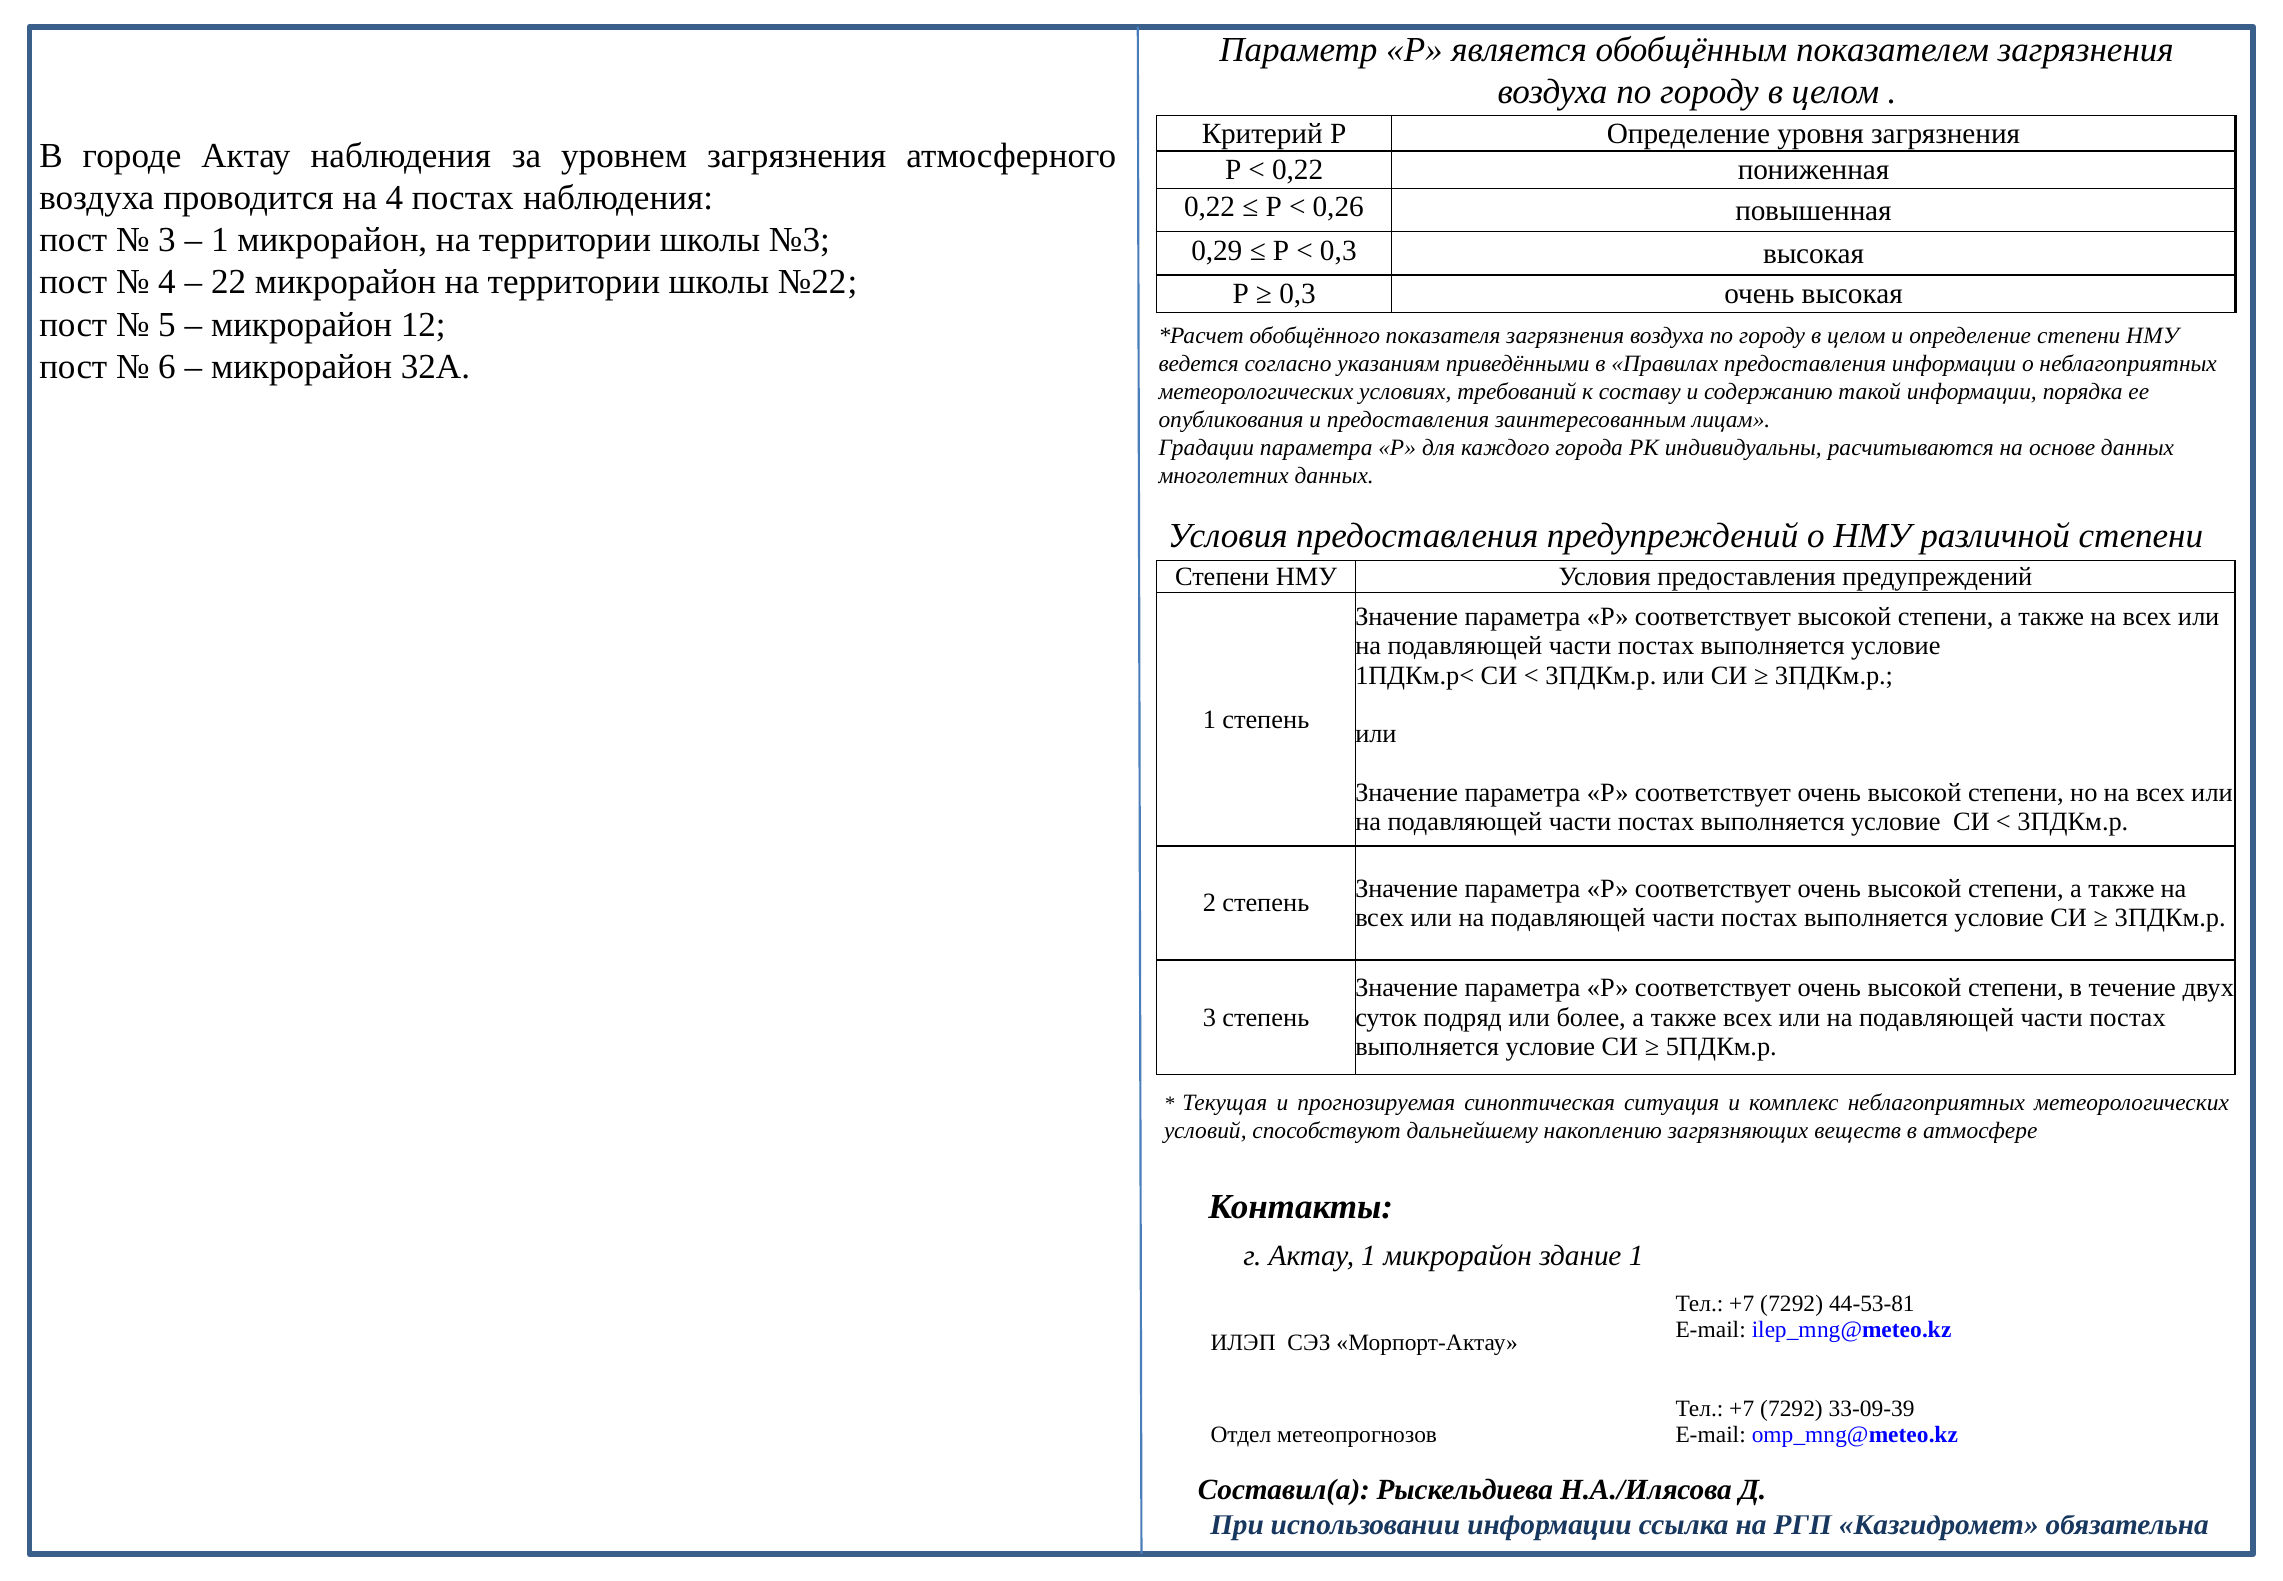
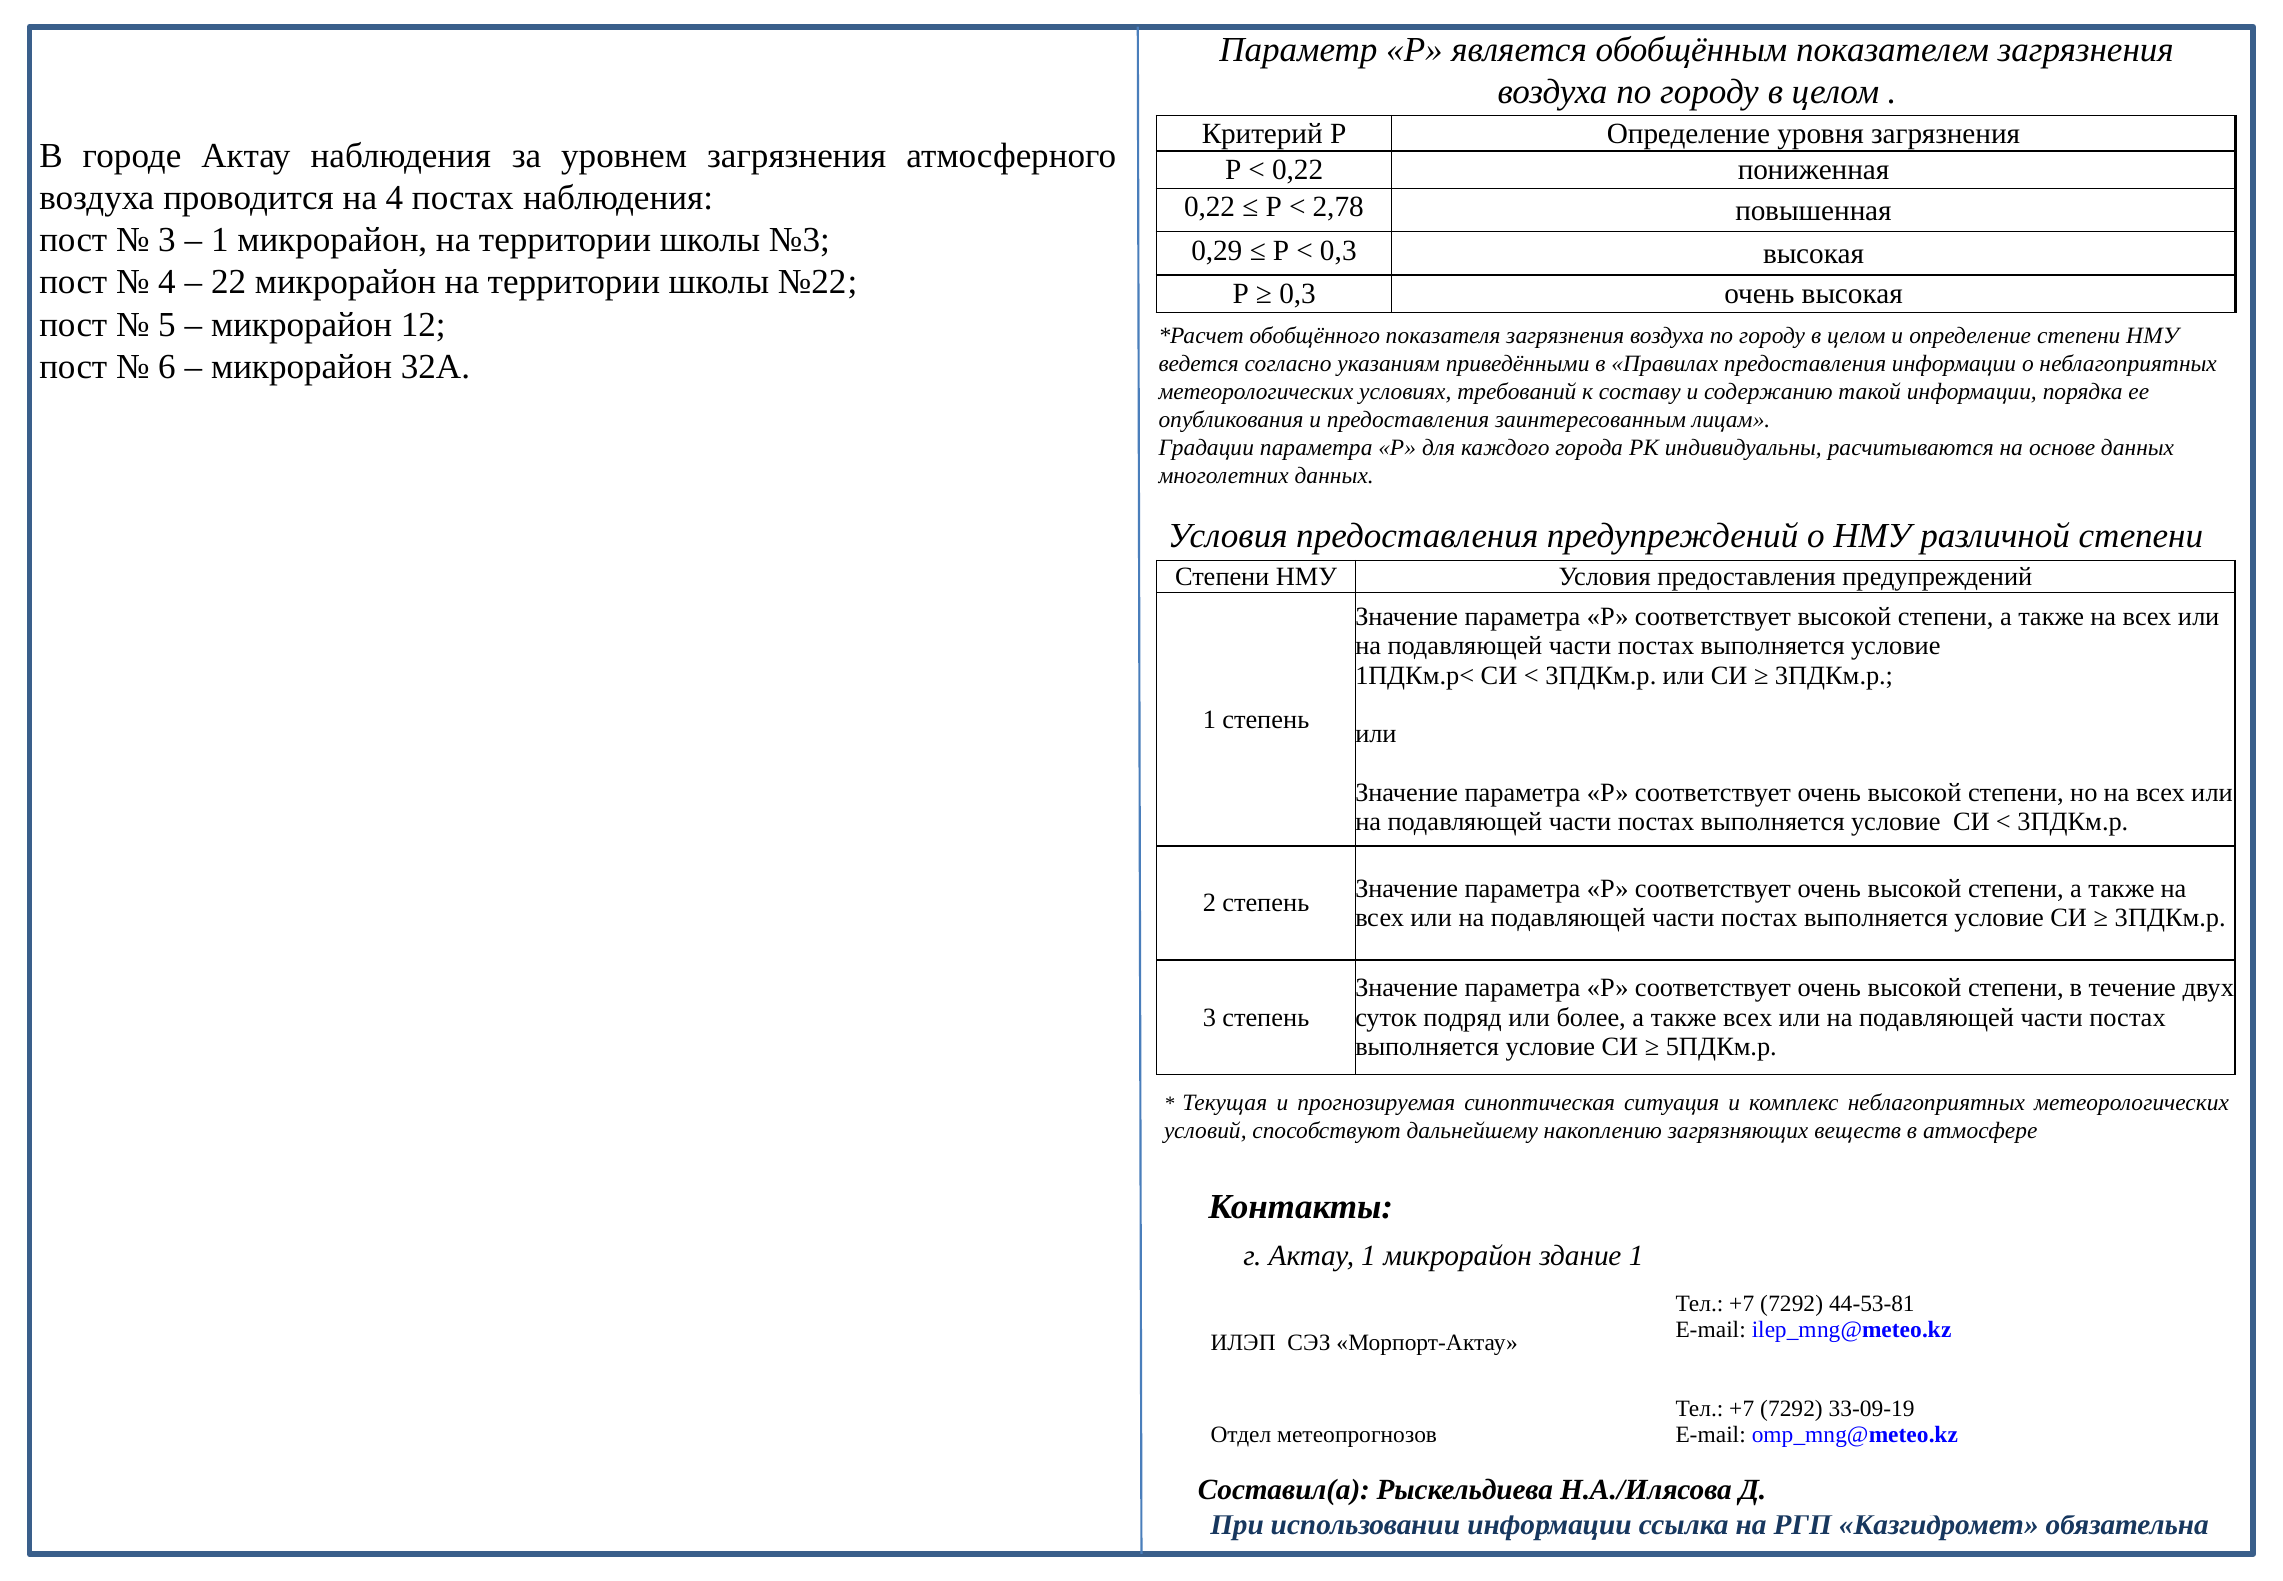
0,26: 0,26 -> 2,78 (1338, 207)
33-09-39: 33-09-39 -> 33-09-19 (1872, 1409)
